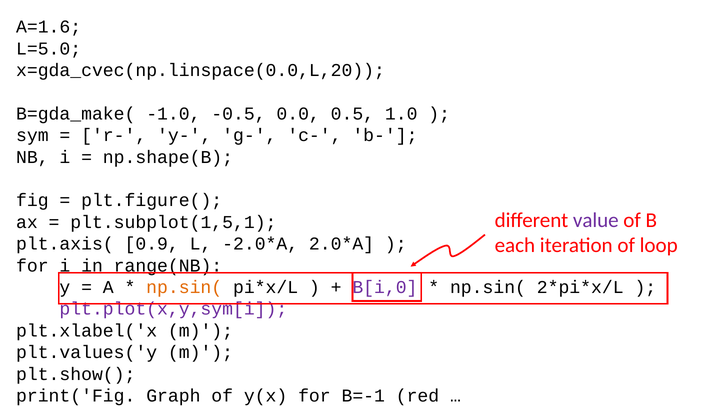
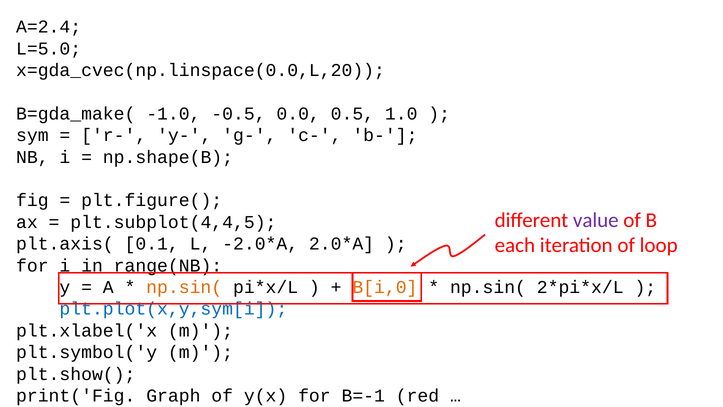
A=1.6: A=1.6 -> A=2.4 (49, 27)
plt.subplot(1,5,1: plt.subplot(1,5,1 -> plt.subplot(4,4,5 (173, 222)
0.9: 0.9 -> 0.1 (152, 244)
B[i,0 colour: purple -> orange (385, 287)
plt.plot(x,y,sym[i colour: purple -> blue (173, 309)
plt.values('y: plt.values('y -> plt.symbol('y (87, 352)
